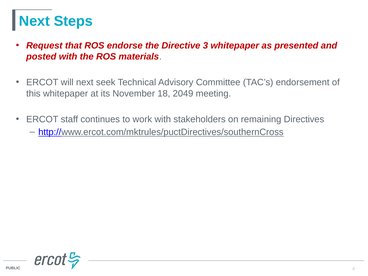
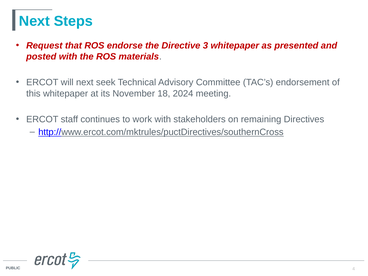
2049: 2049 -> 2024 (183, 93)
